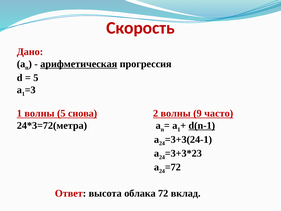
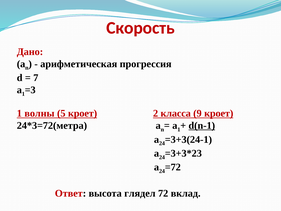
арифметическая underline: present -> none (79, 64)
5: 5 -> 7 (36, 78)
5 снова: снова -> кроет (83, 113)
2 волны: волны -> класса (176, 113)
9 часто: часто -> кроет (219, 113)
облака: облака -> глядел (140, 193)
